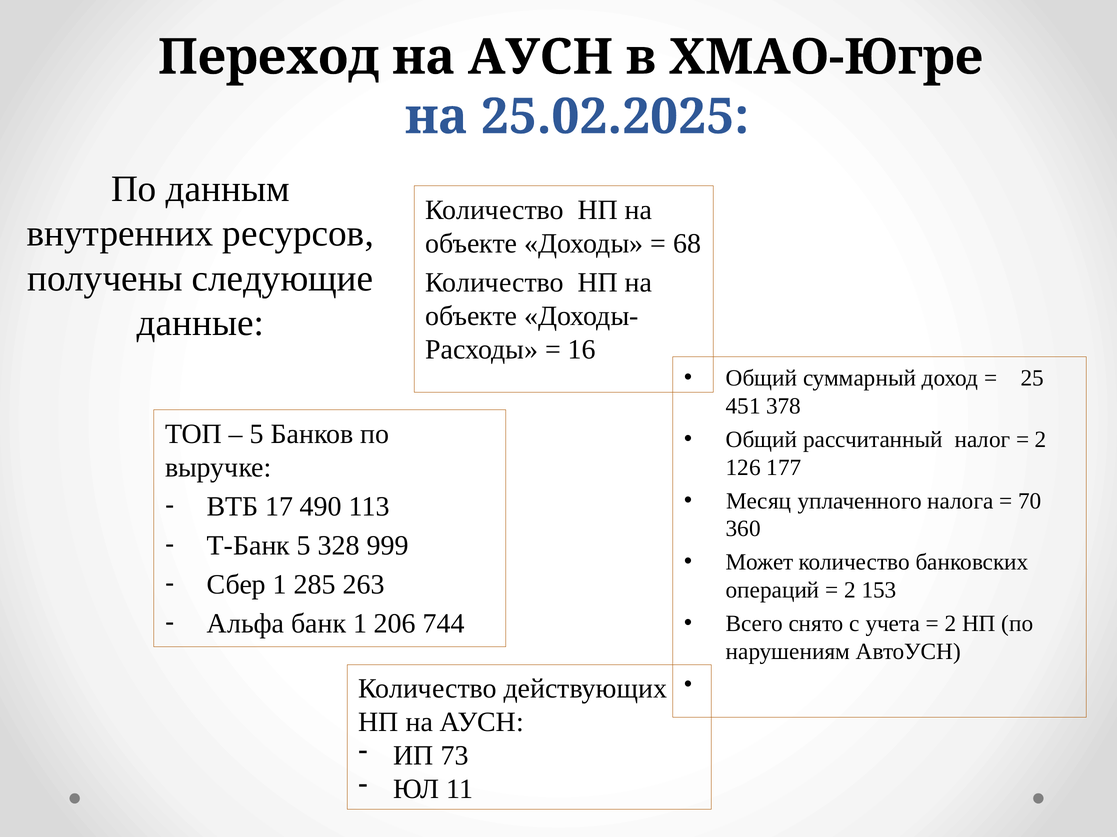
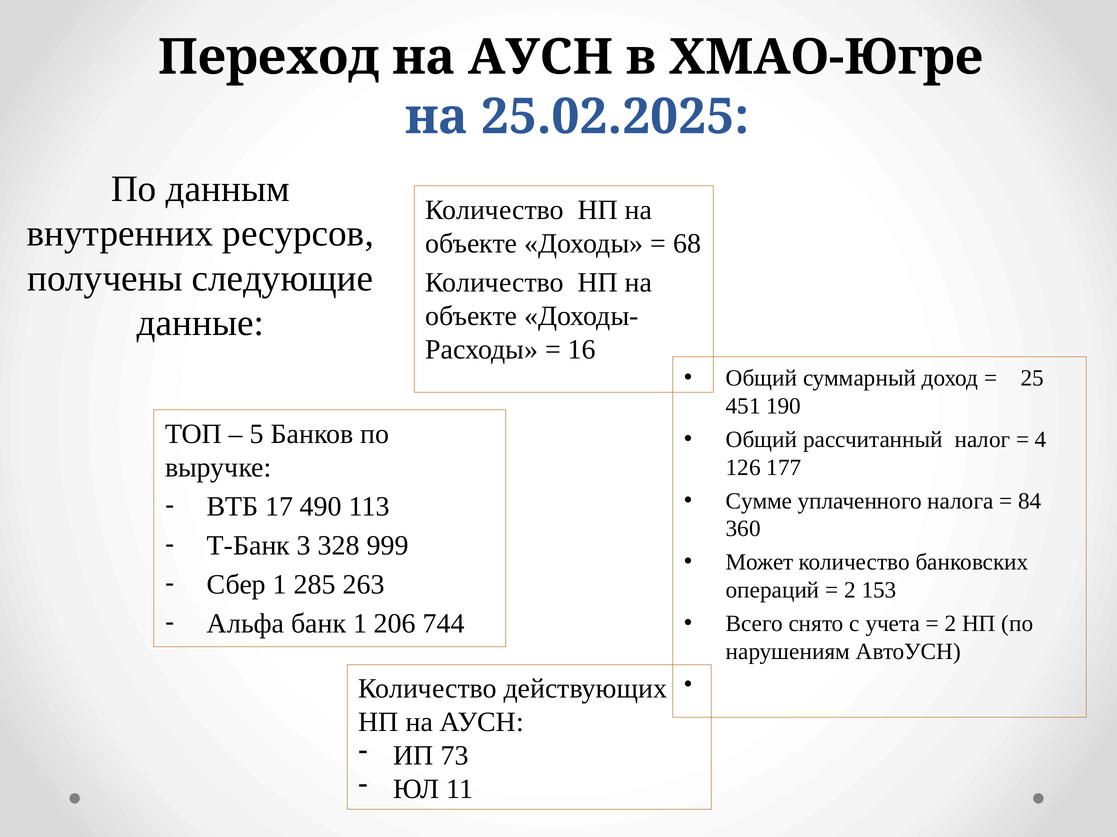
378: 378 -> 190 (784, 406)
2: 2 -> 4 (1041, 440)
Месяц: Месяц -> Сумме (759, 501)
70: 70 -> 84 (1030, 501)
Т-Банк 5: 5 -> 3 (304, 546)
